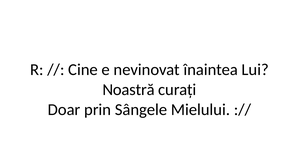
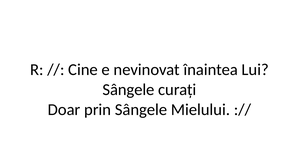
Noastră: Noastră -> Sângele (128, 90)
